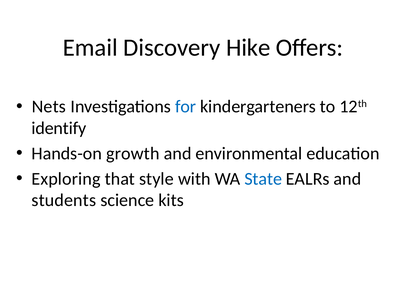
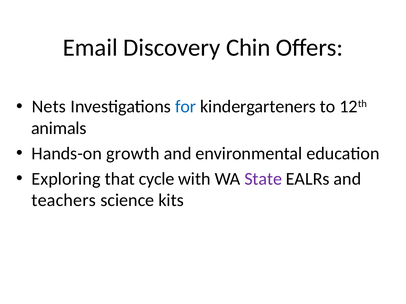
Hike: Hike -> Chin (248, 48)
identify: identify -> animals (59, 129)
style: style -> cycle (157, 179)
State colour: blue -> purple (263, 179)
students: students -> teachers (64, 201)
